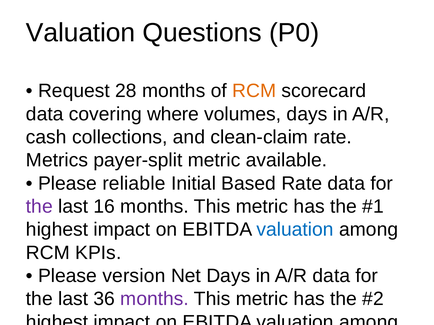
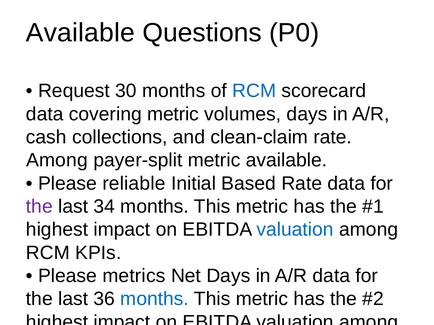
Valuation: Valuation -> Available (80, 33)
28: 28 -> 30 (126, 91)
RCM colour: orange -> blue (254, 91)
covering where: where -> metric (173, 114)
Metrics: Metrics -> Among (57, 160)
16: 16 -> 34 (104, 207)
version: version -> metrics (134, 276)
months colour: purple -> blue (155, 299)
